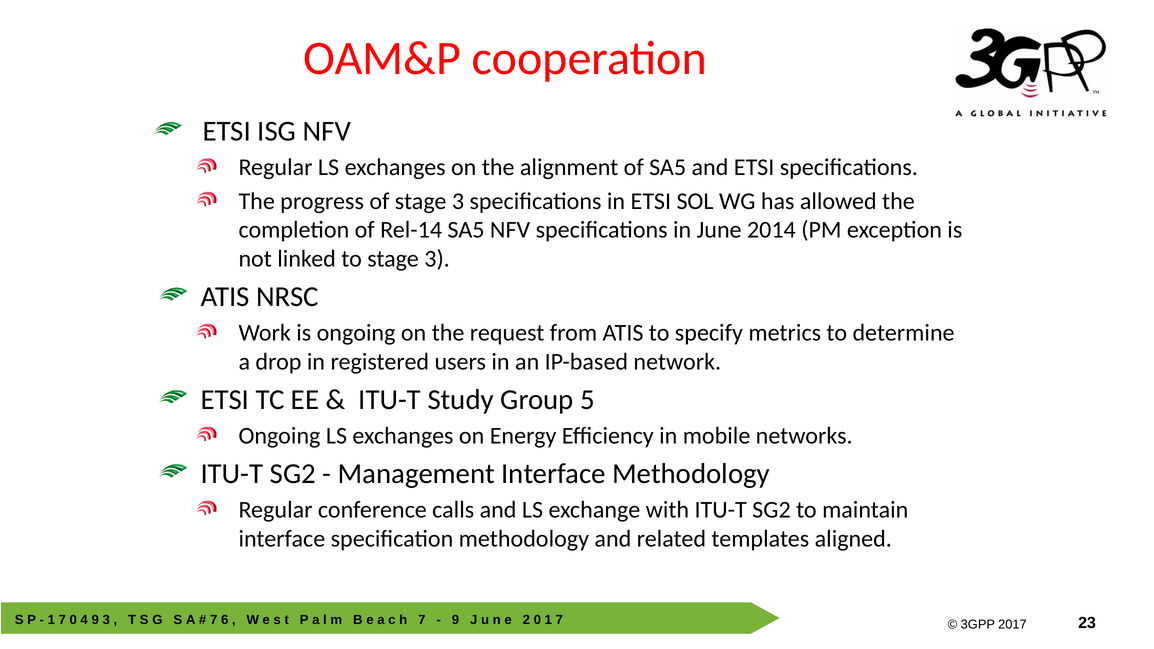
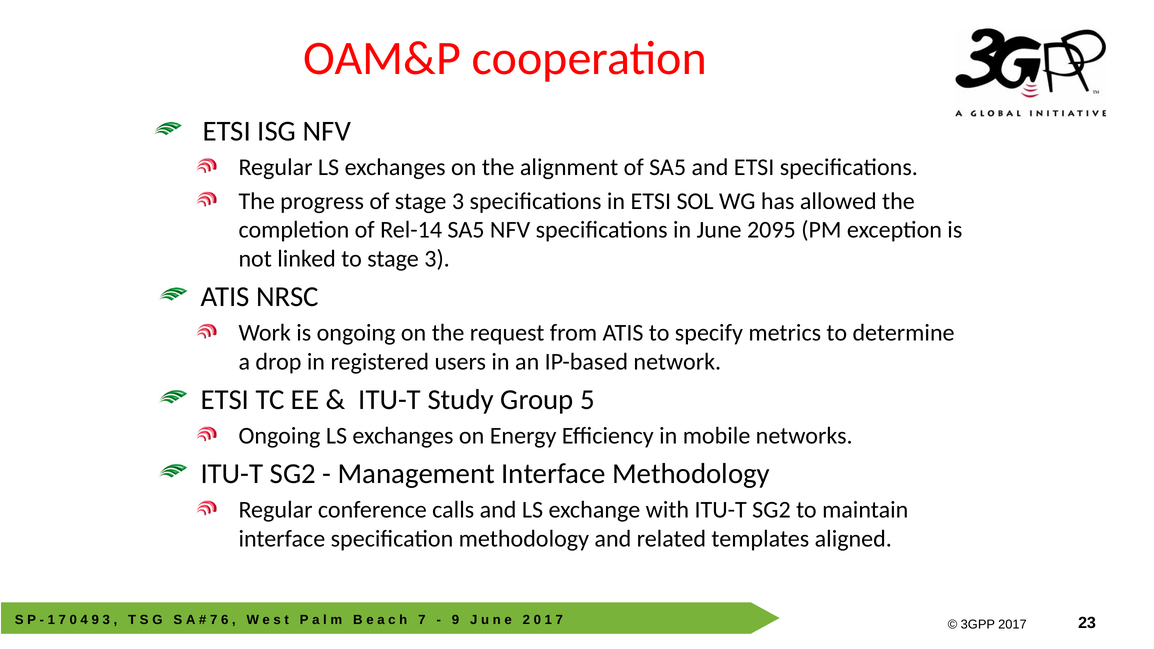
2014: 2014 -> 2095 (771, 230)
